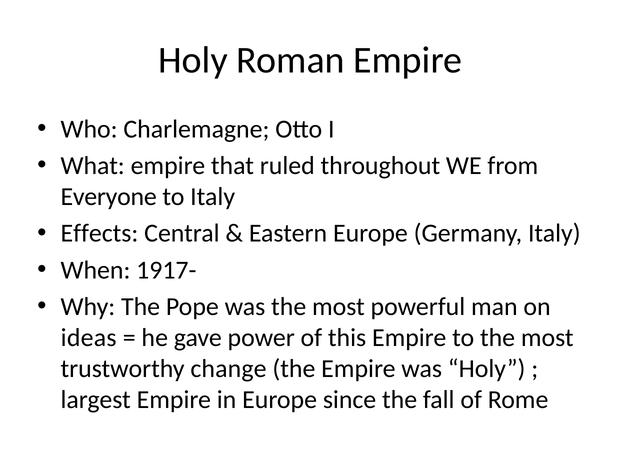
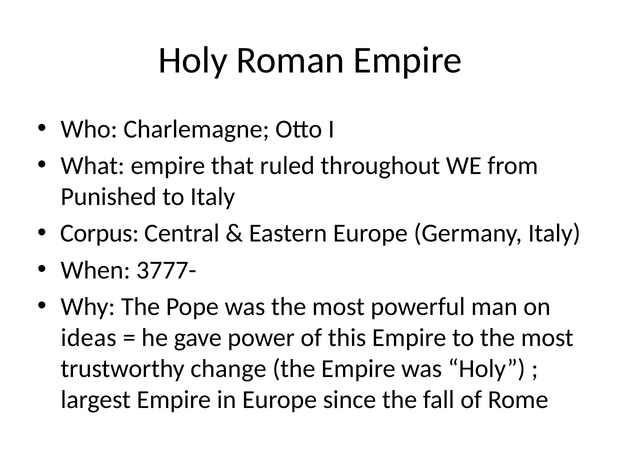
Everyone: Everyone -> Punished (109, 197)
Effects: Effects -> Corpus (100, 233)
1917-: 1917- -> 3777- (166, 270)
